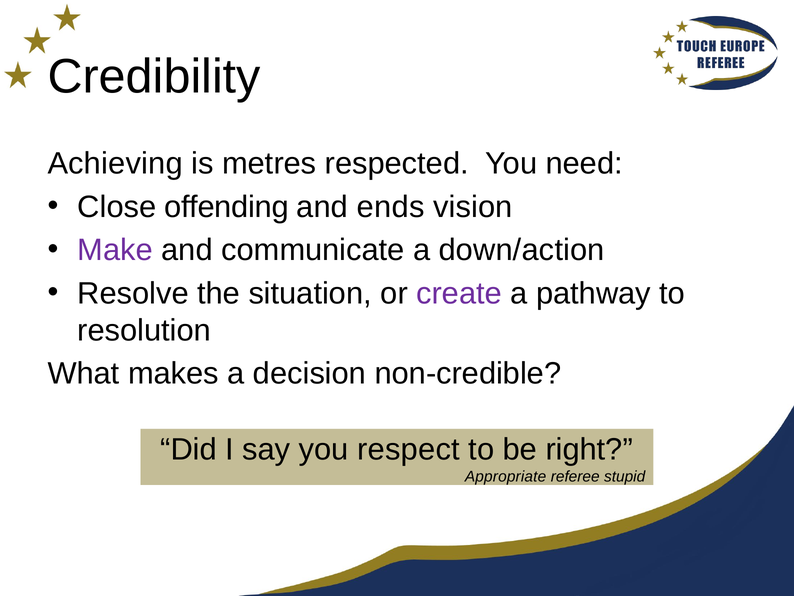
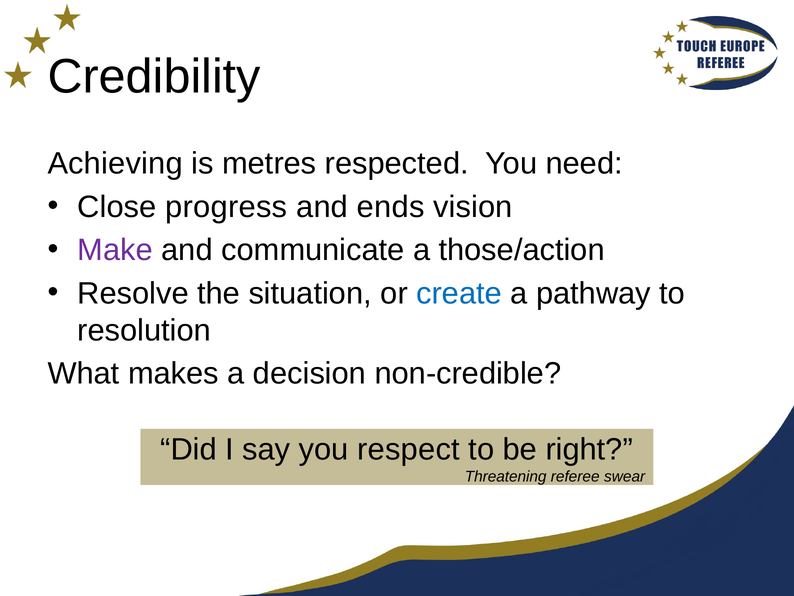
offending: offending -> progress (226, 207)
down/action: down/action -> those/action (522, 250)
create colour: purple -> blue (459, 293)
Appropriate: Appropriate -> Threatening (506, 476)
stupid: stupid -> swear (625, 476)
